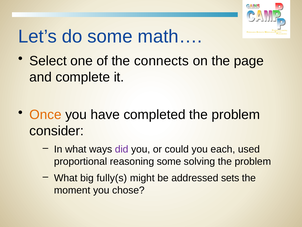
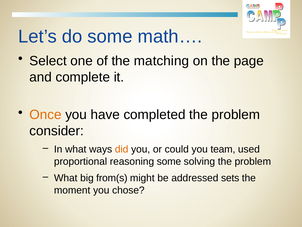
connects: connects -> matching (161, 61)
did colour: purple -> orange (122, 149)
each: each -> team (223, 149)
fully(s: fully(s -> from(s (112, 178)
